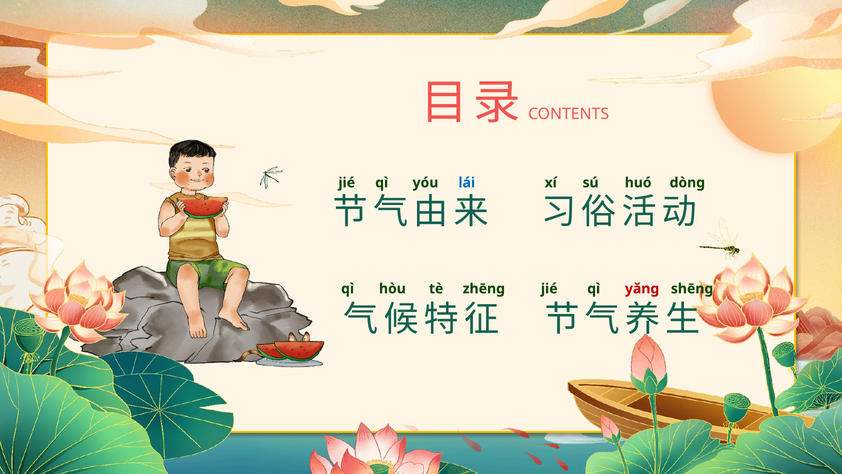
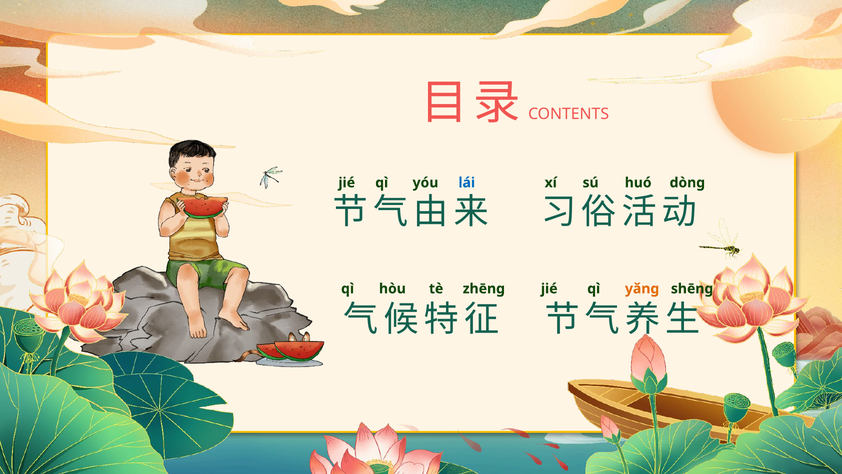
yǎng colour: red -> orange (642, 288)
